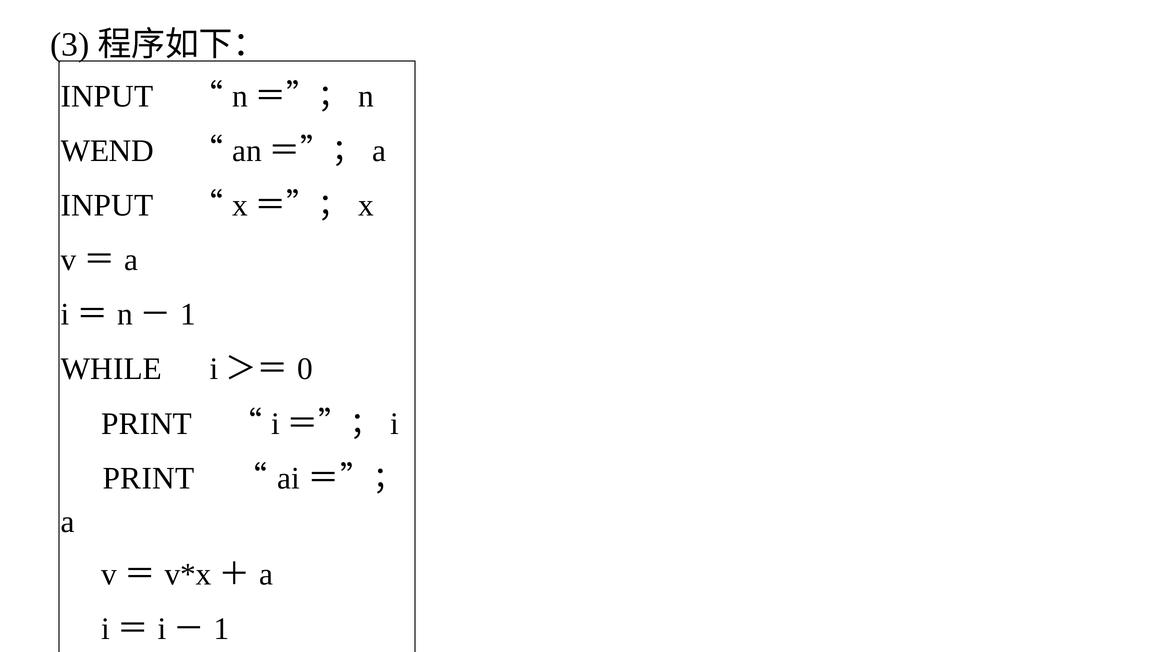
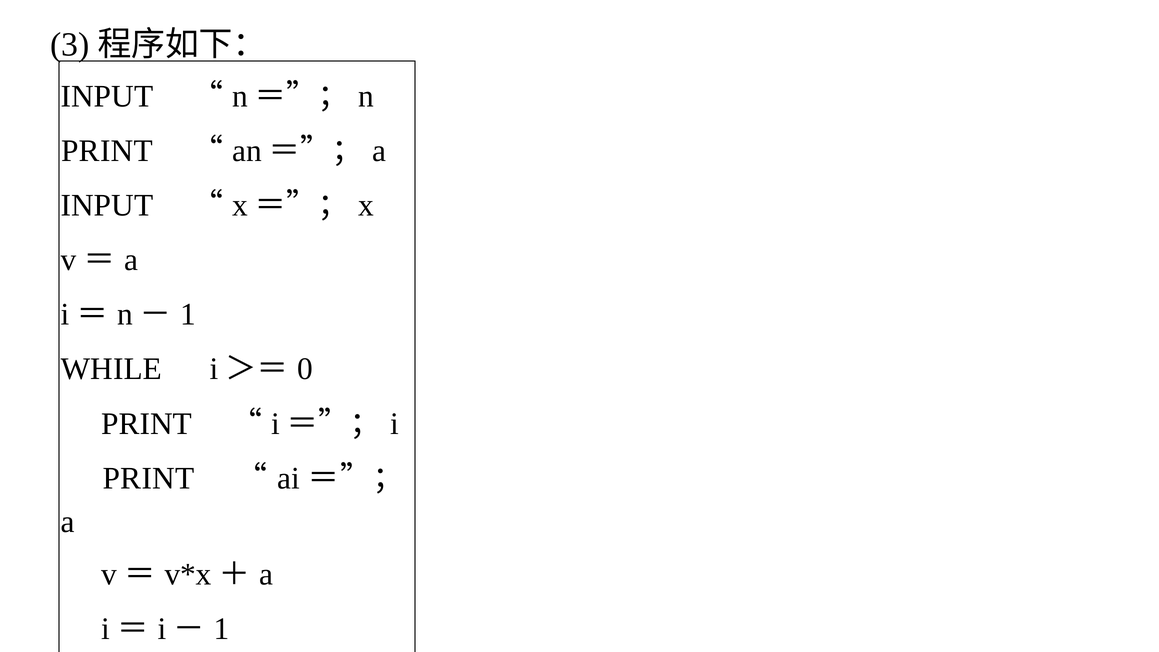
WEND: WEND -> PRINT (107, 151)
